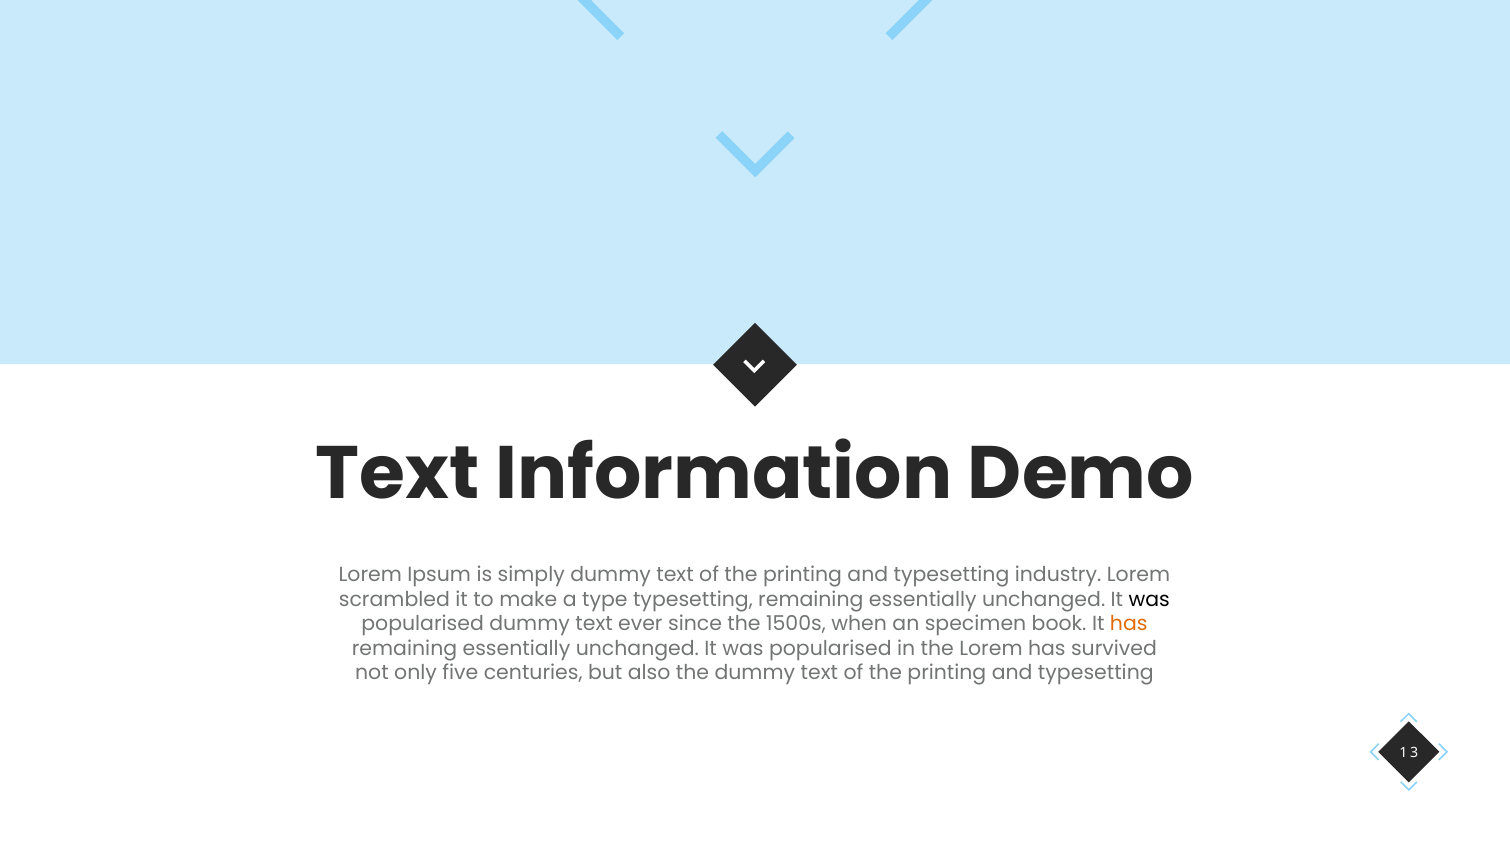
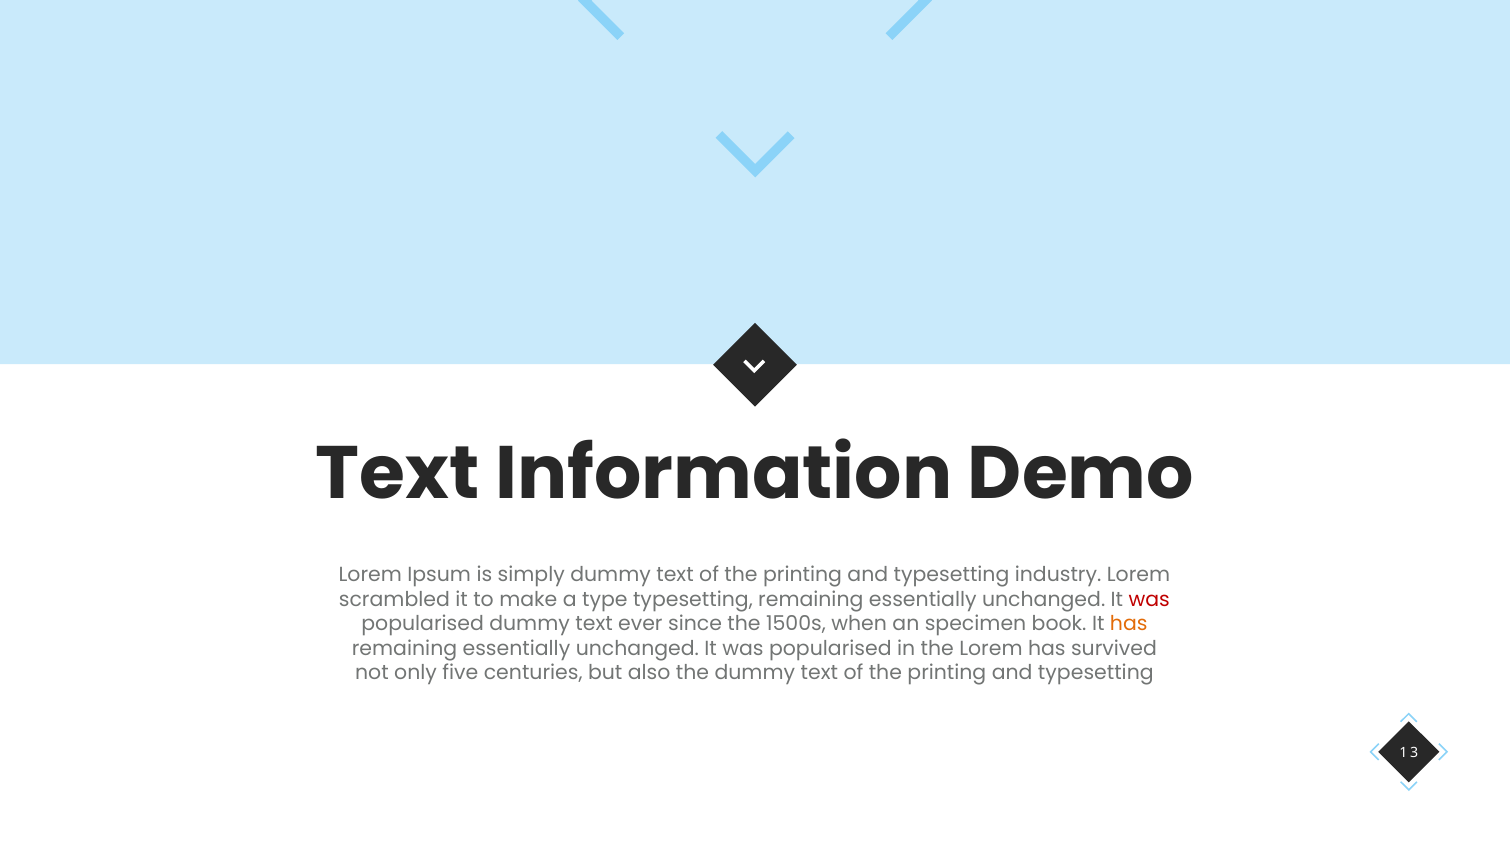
was colour: black -> red (1149, 600)
